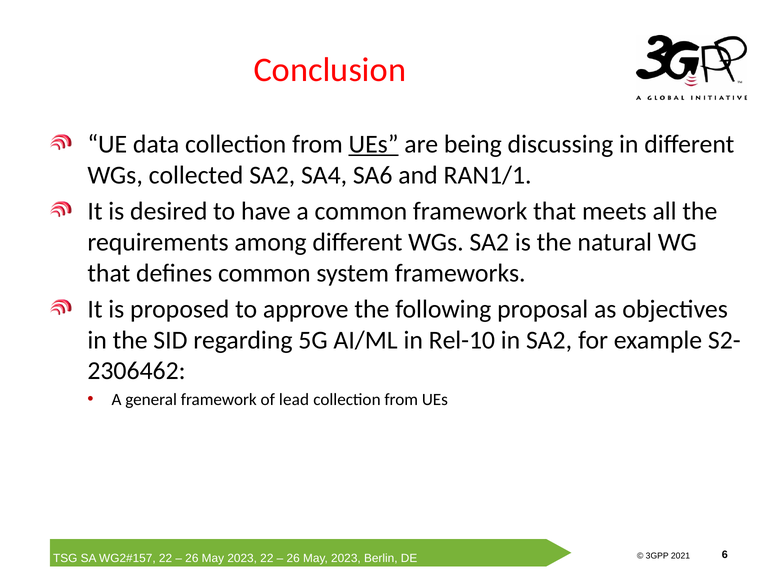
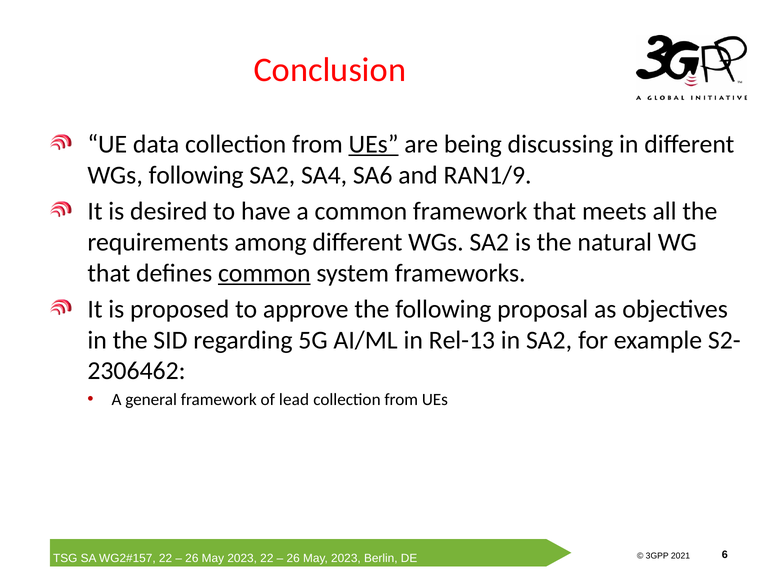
WGs collected: collected -> following (196, 175)
RAN1/1: RAN1/1 -> RAN1/9 (488, 175)
common underline: none -> present (264, 273)
Rel-10: Rel-10 -> Rel-13 (462, 340)
